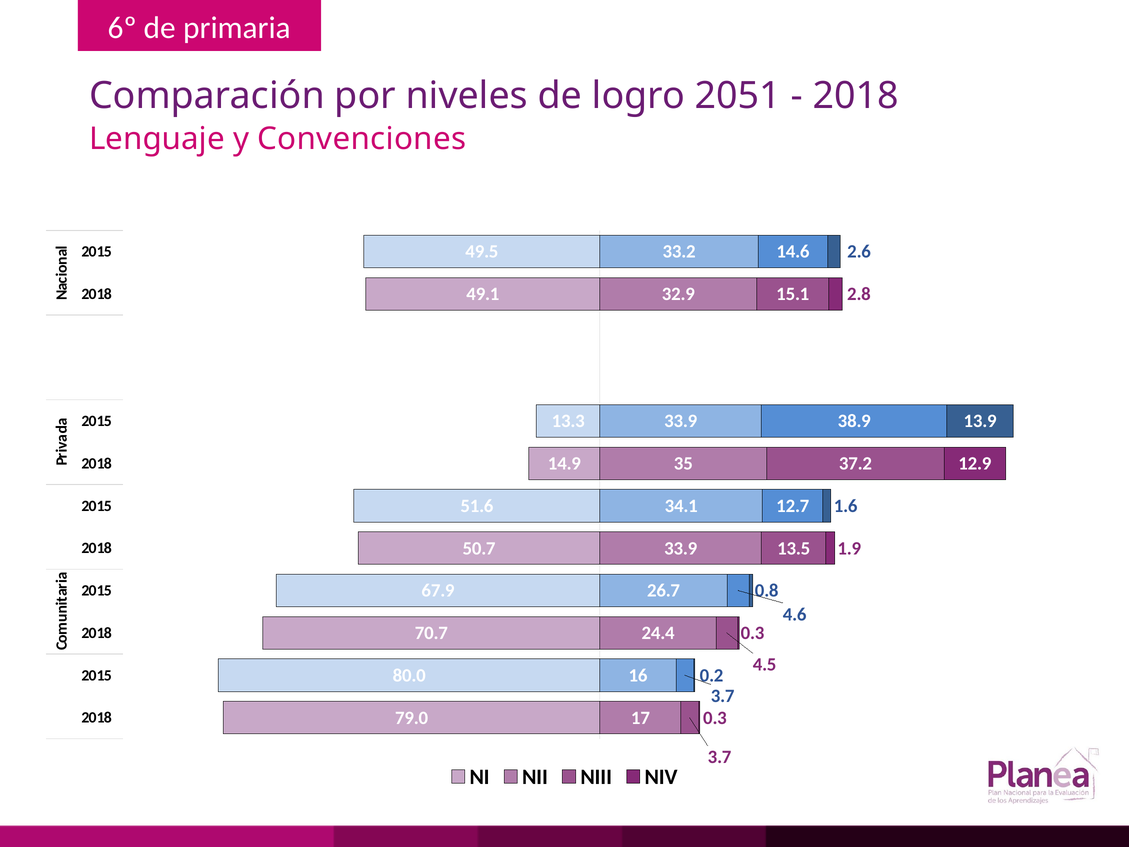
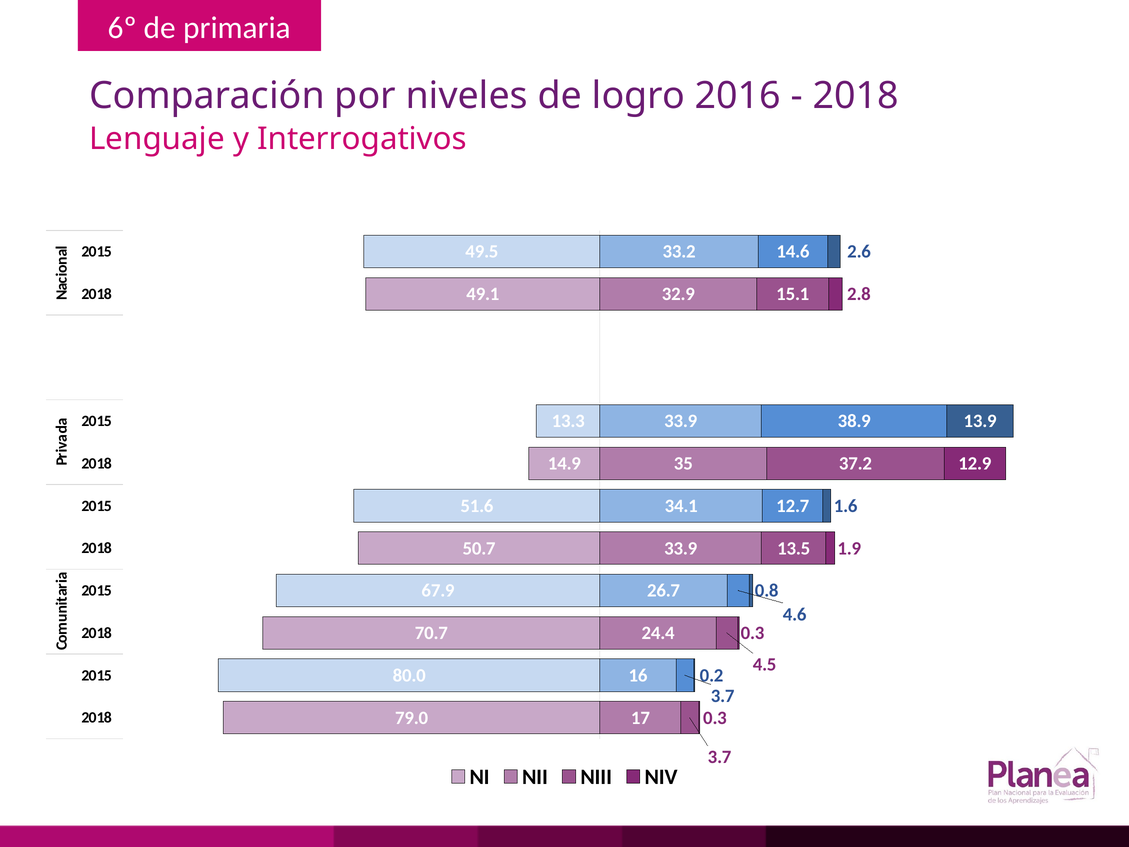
2051: 2051 -> 2016 (738, 96)
Convenciones: Convenciones -> Interrogativos (362, 139)
